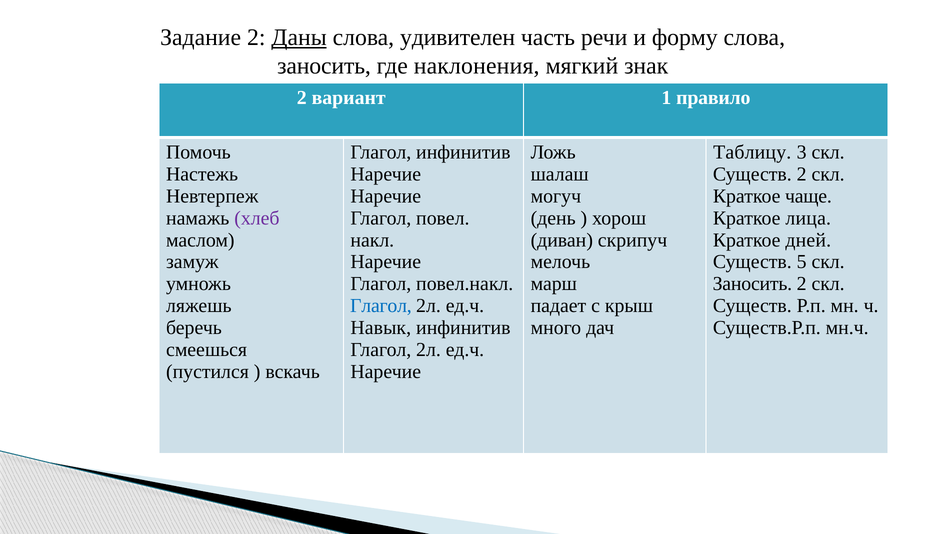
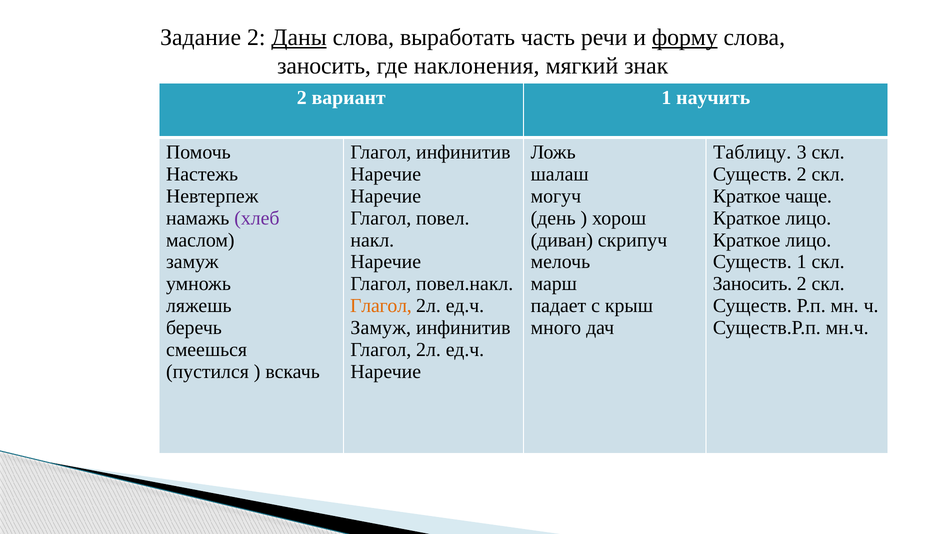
удивителен: удивителен -> выработать (458, 38)
форму underline: none -> present (685, 38)
правило: правило -> научить (713, 98)
лица: лица -> лицо (808, 218)
дней: дней -> лицо (808, 240)
Существ 5: 5 -> 1 (802, 262)
Глагол colour: blue -> orange (381, 306)
Навык: Навык -> Замуж (381, 328)
